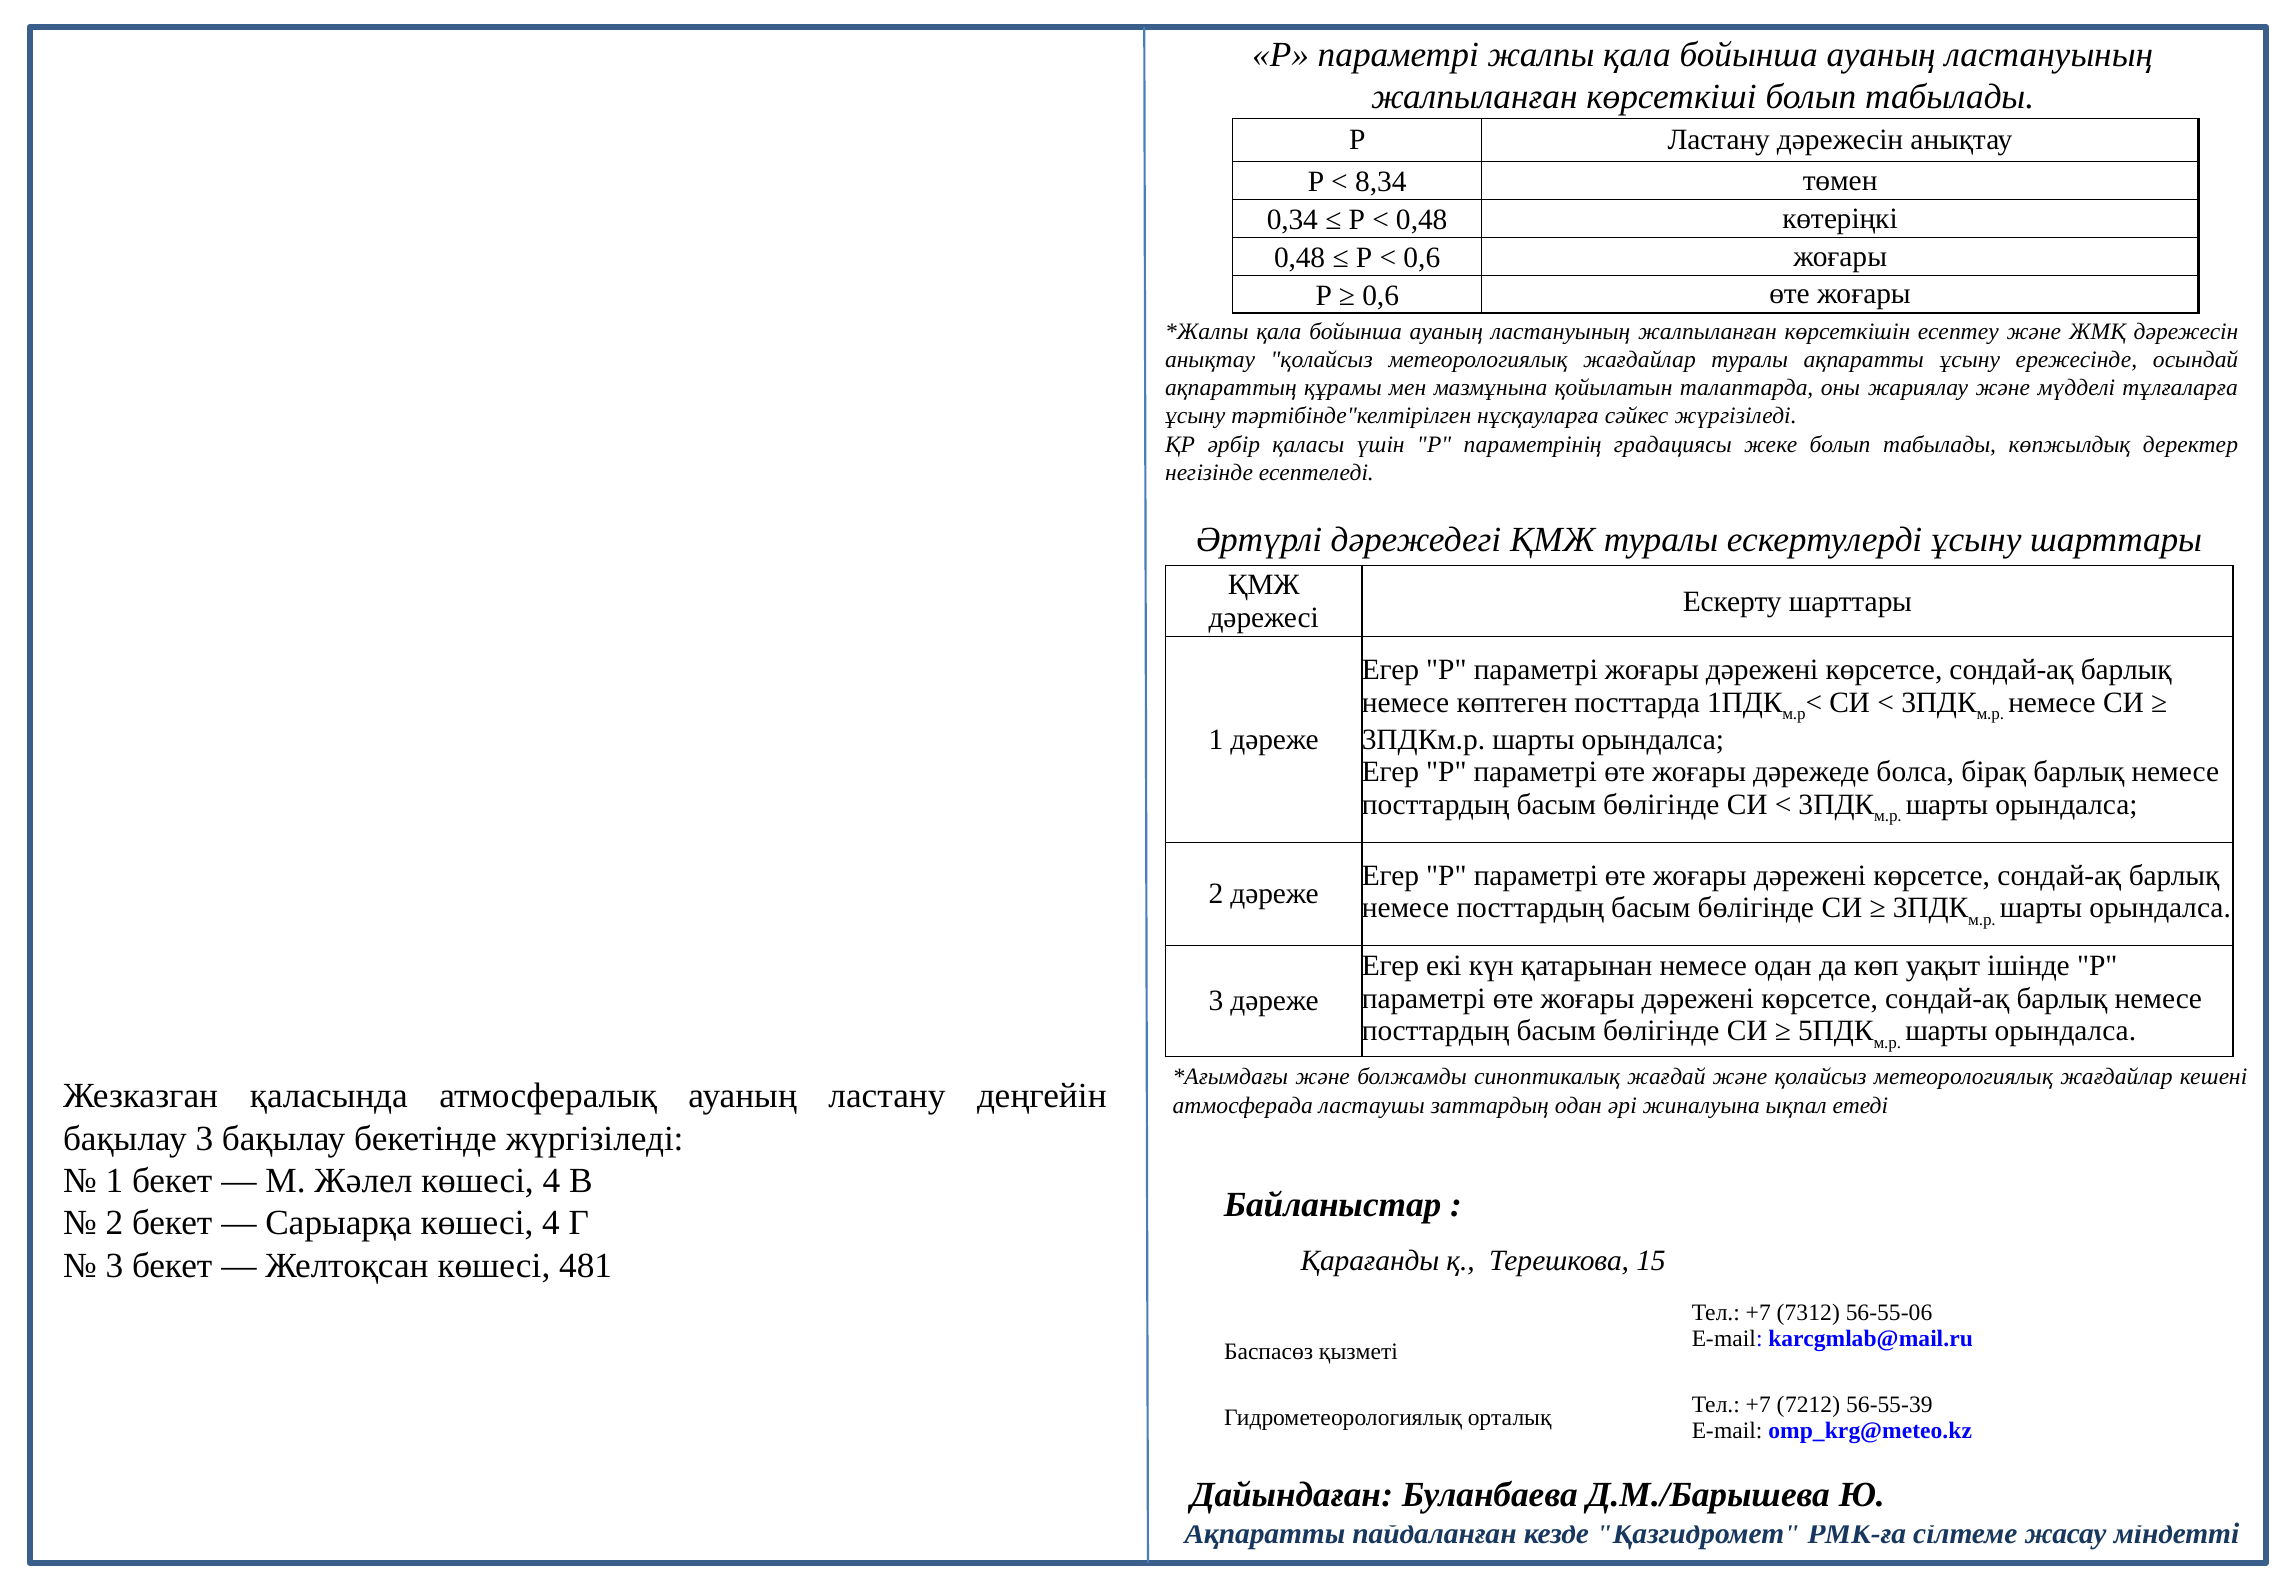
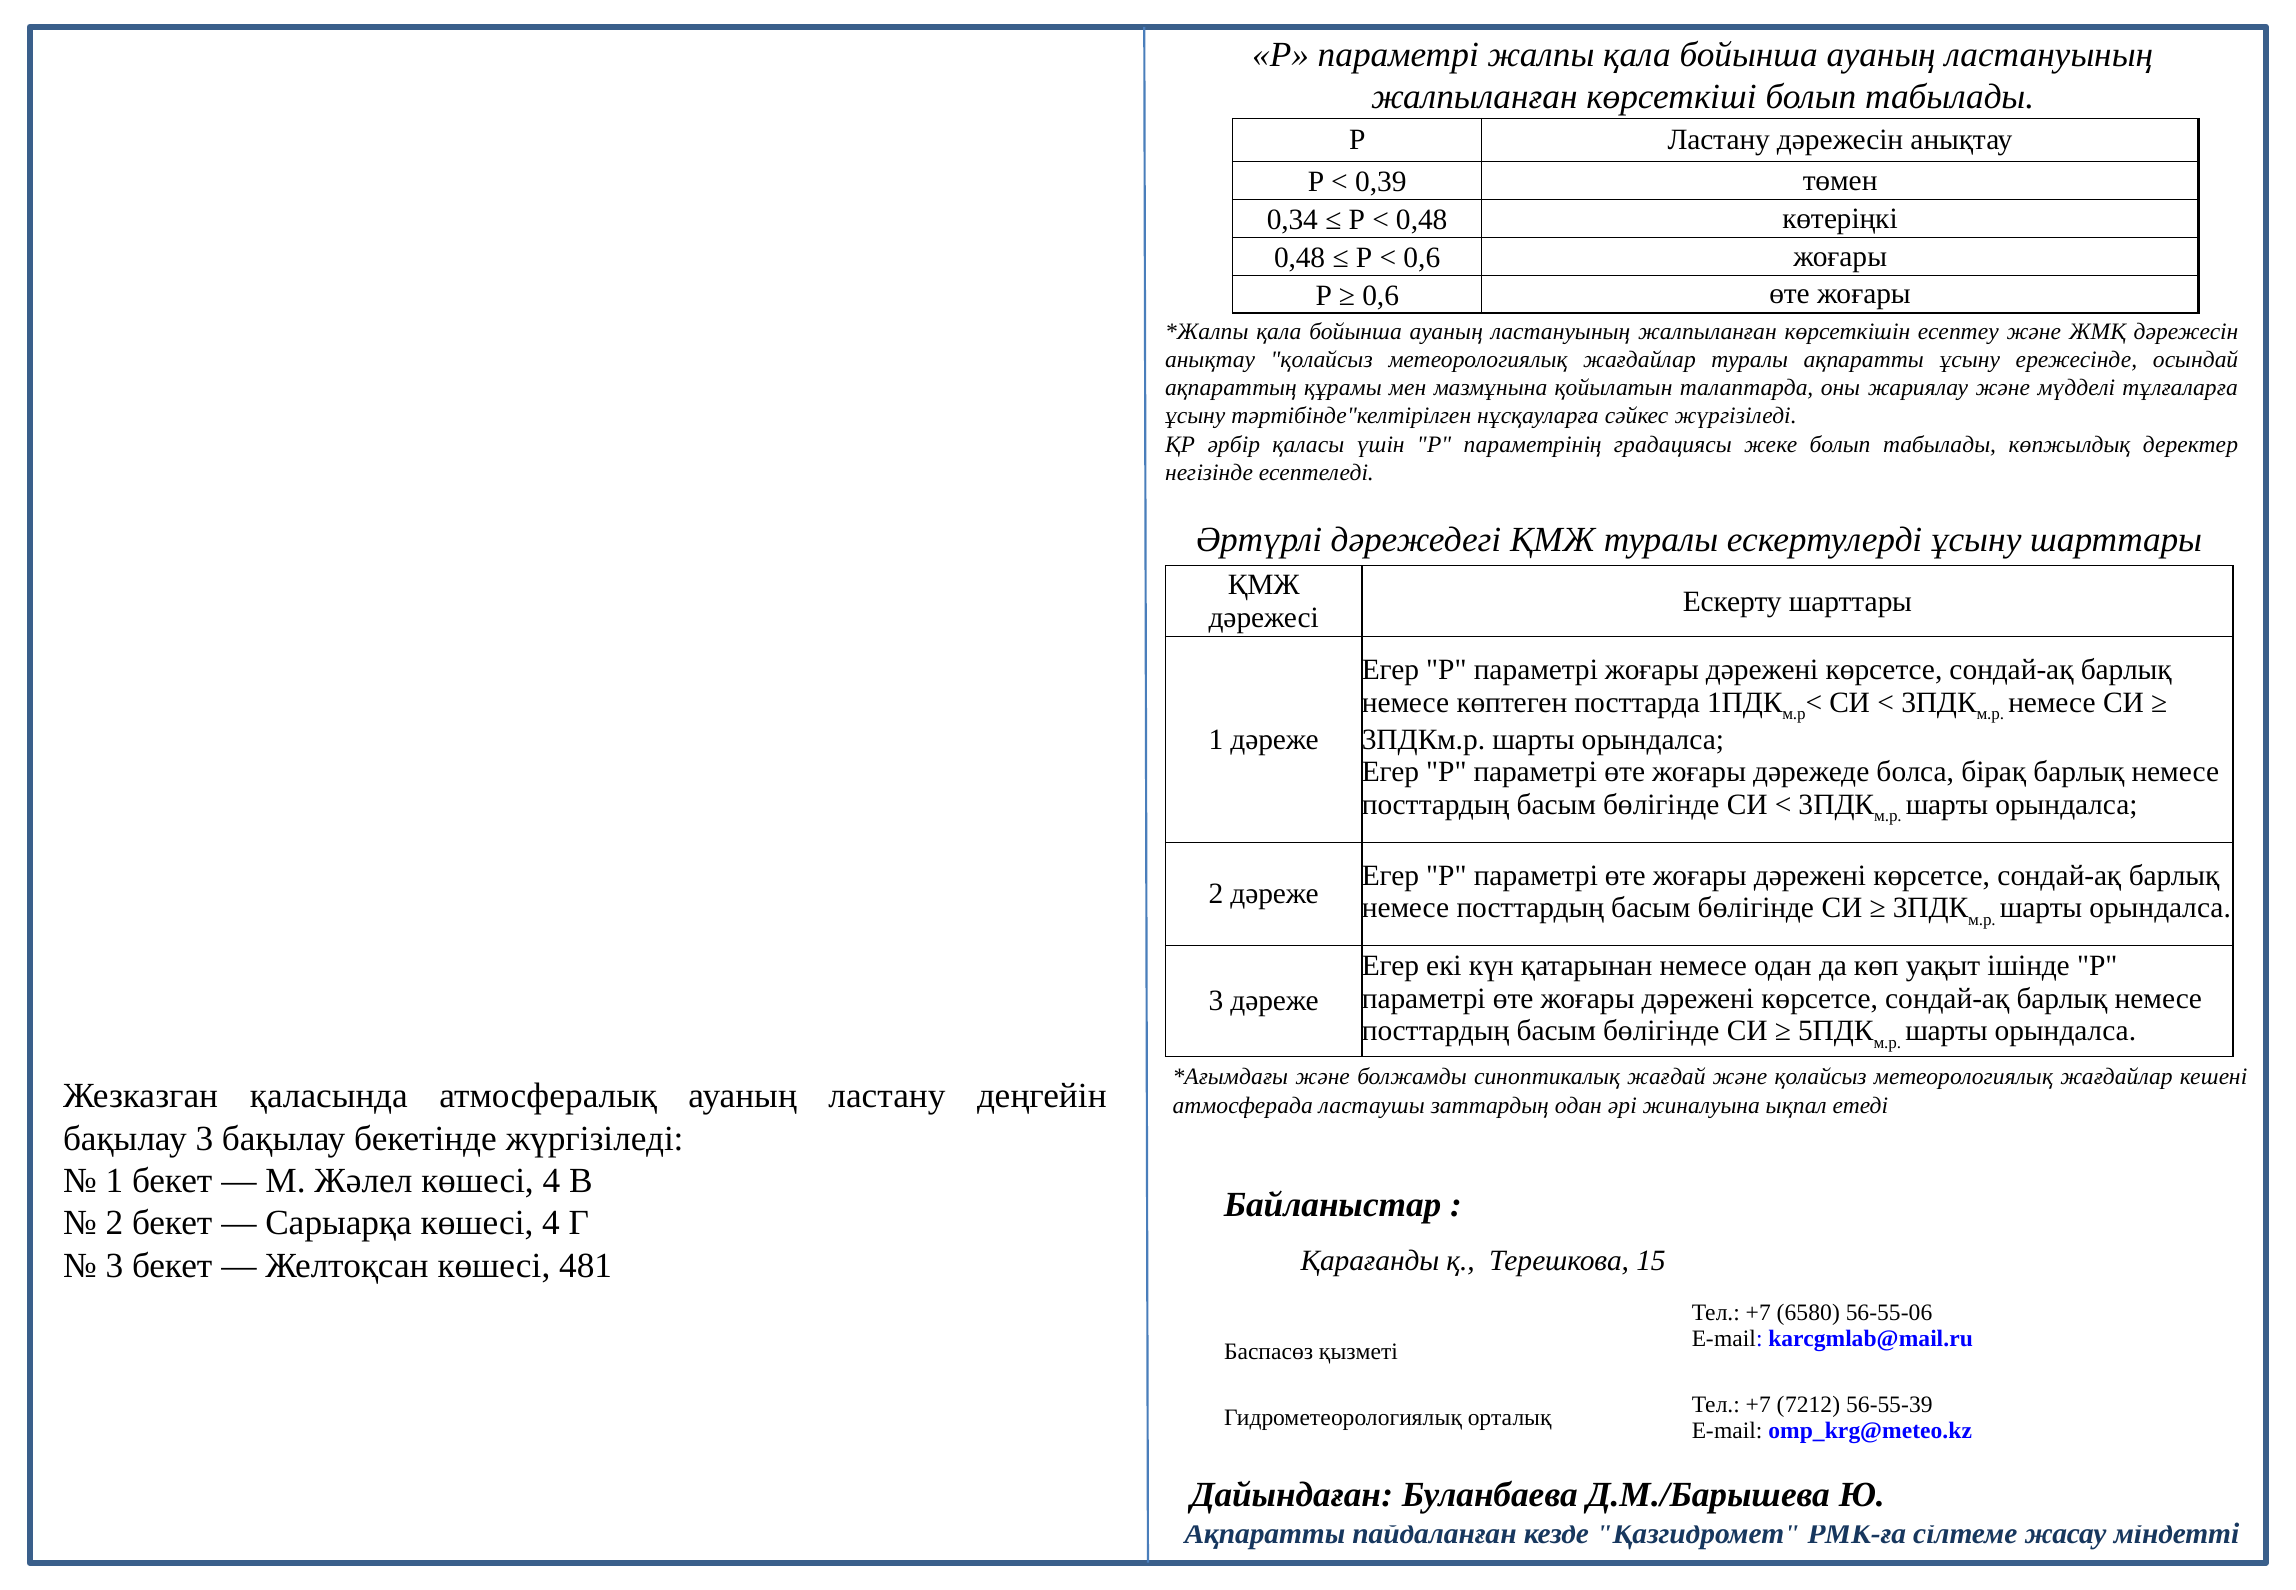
8,34: 8,34 -> 0,39 (1381, 182)
7312: 7312 -> 6580 (1808, 1312)
